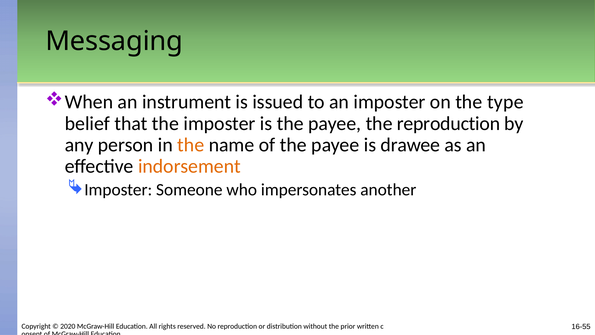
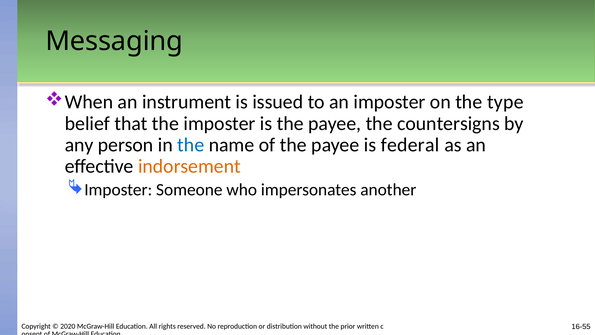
the reproduction: reproduction -> countersigns (448, 123)
the colour: orange -> blue (191, 145)
drawee: drawee -> federal (410, 145)
